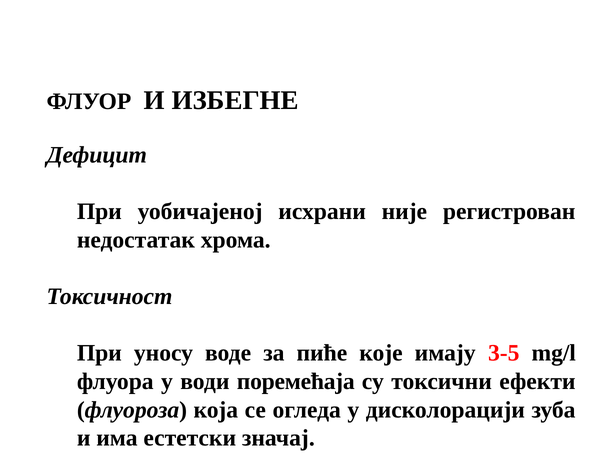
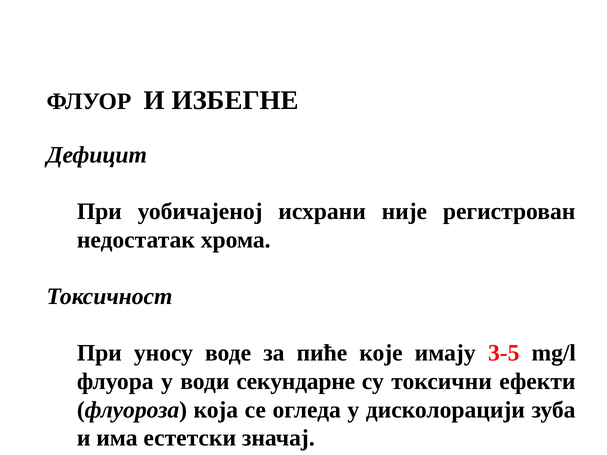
поремећаја: поремећаја -> секундарне (296, 382)
